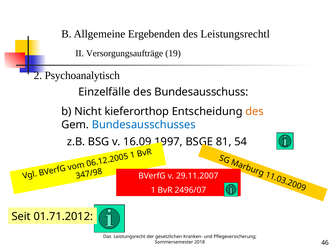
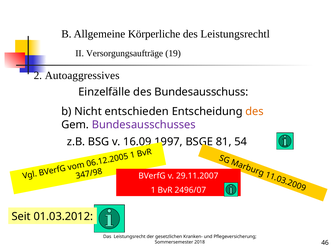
Ergebenden: Ergebenden -> Körperliche (154, 34)
Psychoanalytisch: Psychoanalytisch -> Autoaggressives (82, 75)
kieferorthop: kieferorthop -> entschieden (137, 111)
Bundesausschusses colour: blue -> purple (144, 125)
01.71.2012: 01.71.2012 -> 01.03.2012 (63, 217)
